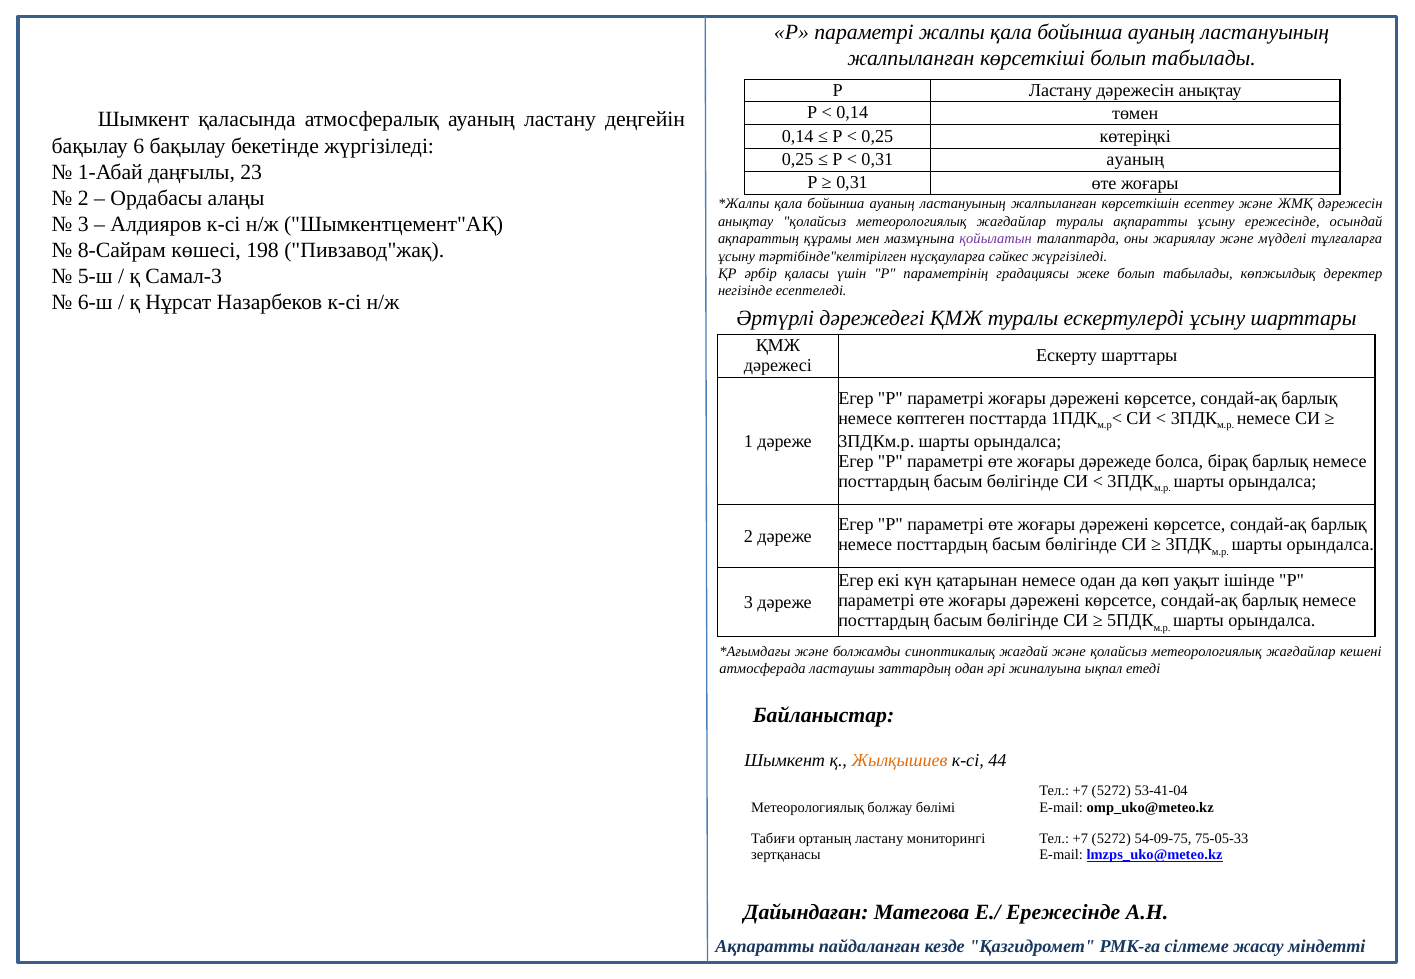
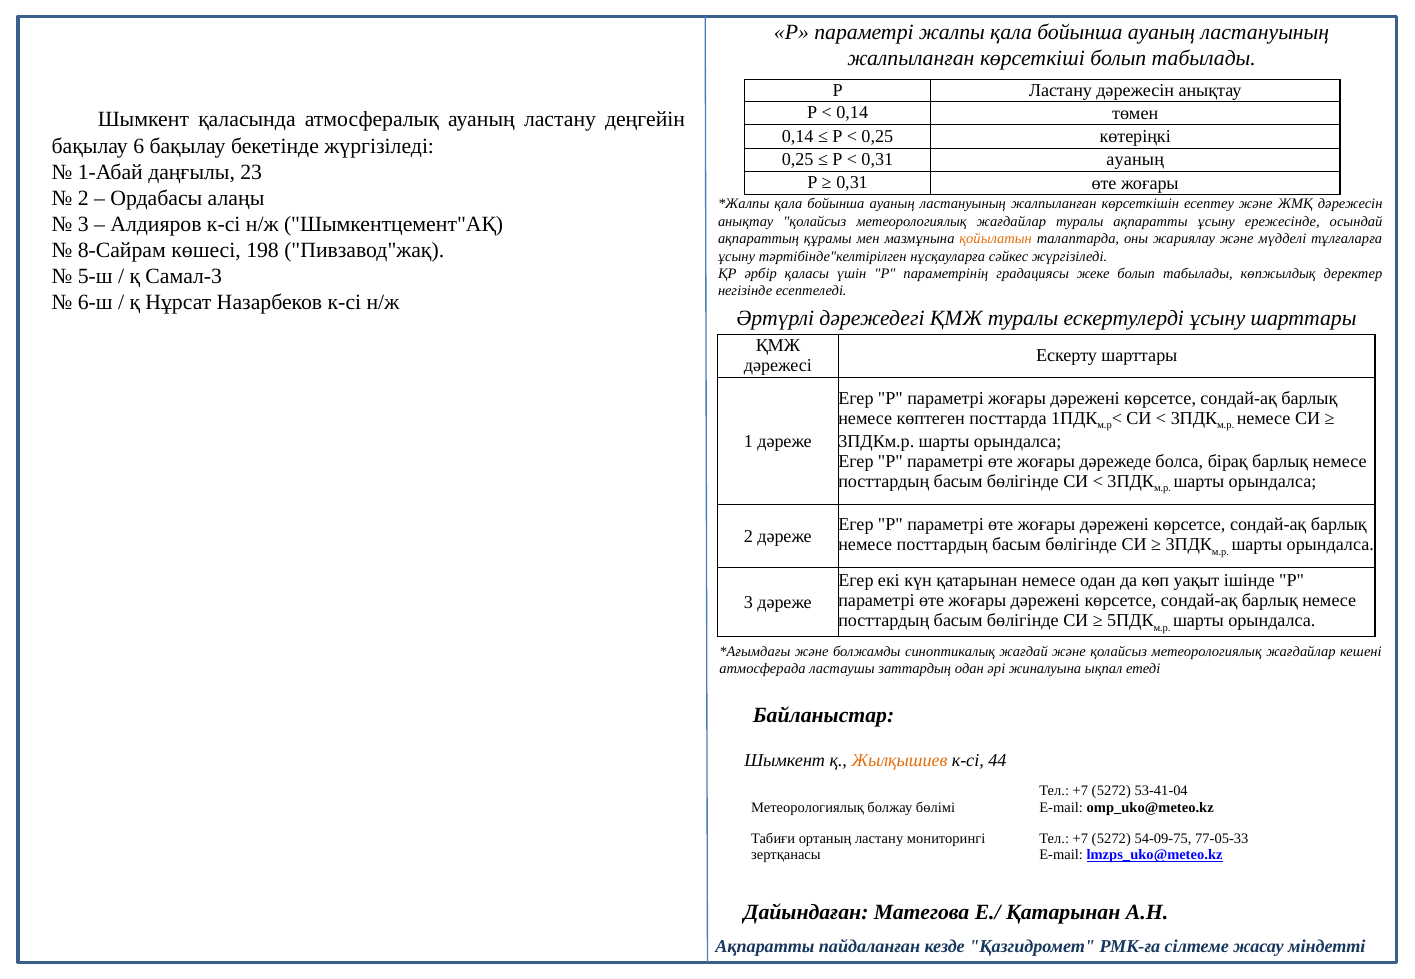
қойылатын colour: purple -> orange (996, 239)
75-05-33: 75-05-33 -> 77-05-33 (1222, 840)
Е./ Ережесінде: Ережесінде -> Қатарынан (1063, 912)
